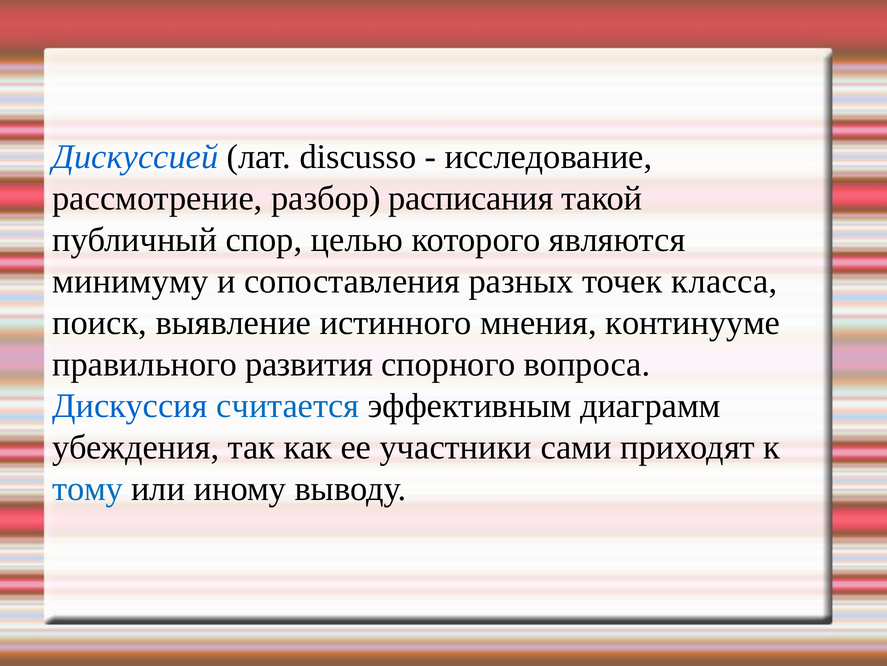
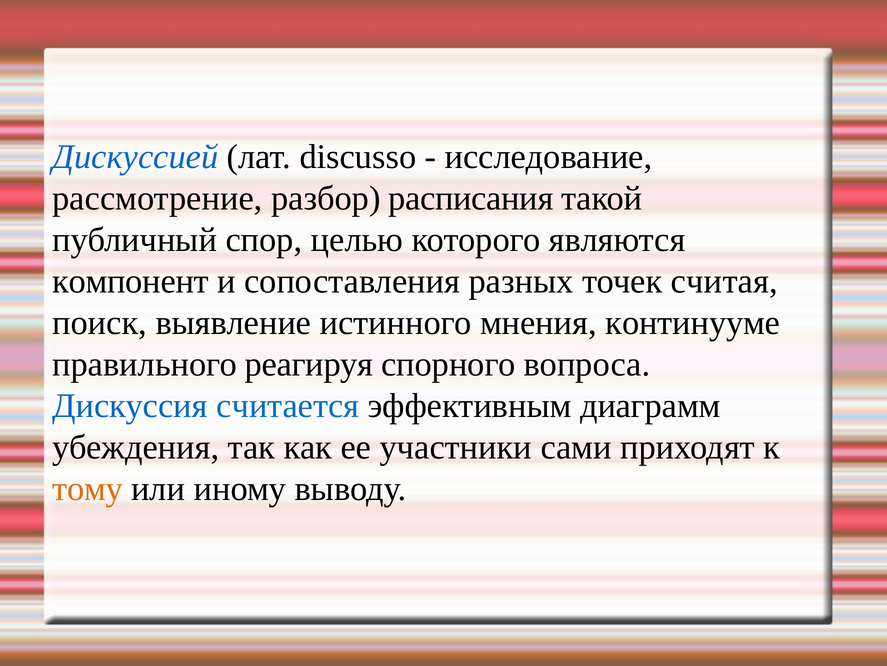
минимуму: минимуму -> компонент (131, 281)
класса: класса -> считая (724, 281)
развития: развития -> реагируя (309, 364)
тому colour: blue -> orange (88, 488)
